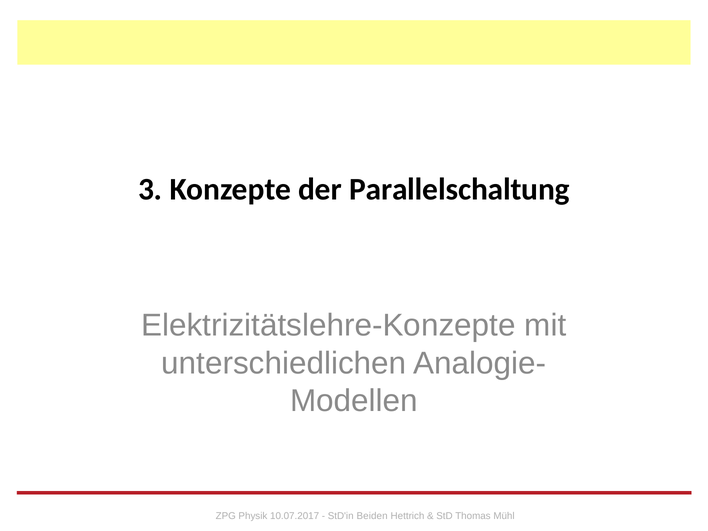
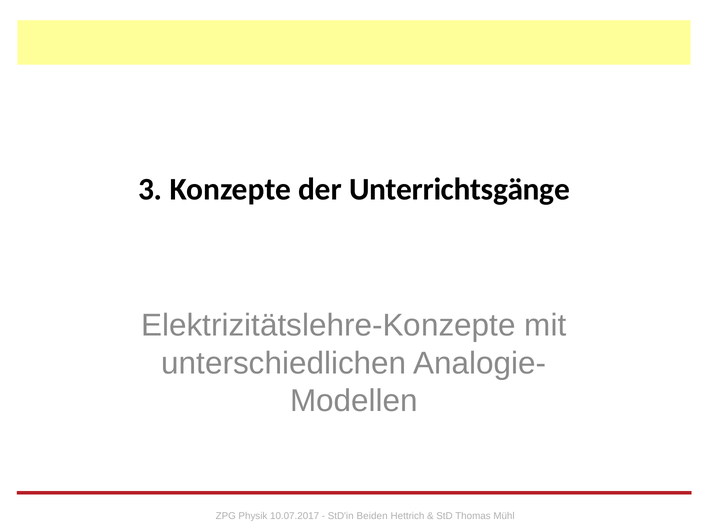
Parallelschaltung: Parallelschaltung -> Unterrichtsgänge (459, 190)
